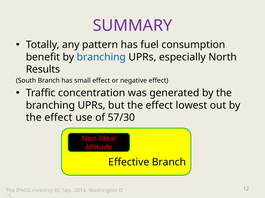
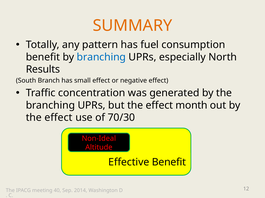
SUMMARY colour: purple -> orange (132, 26)
lowest: lowest -> month (192, 106)
57/30: 57/30 -> 70/30 (121, 118)
Effective Branch: Branch -> Benefit (169, 163)
